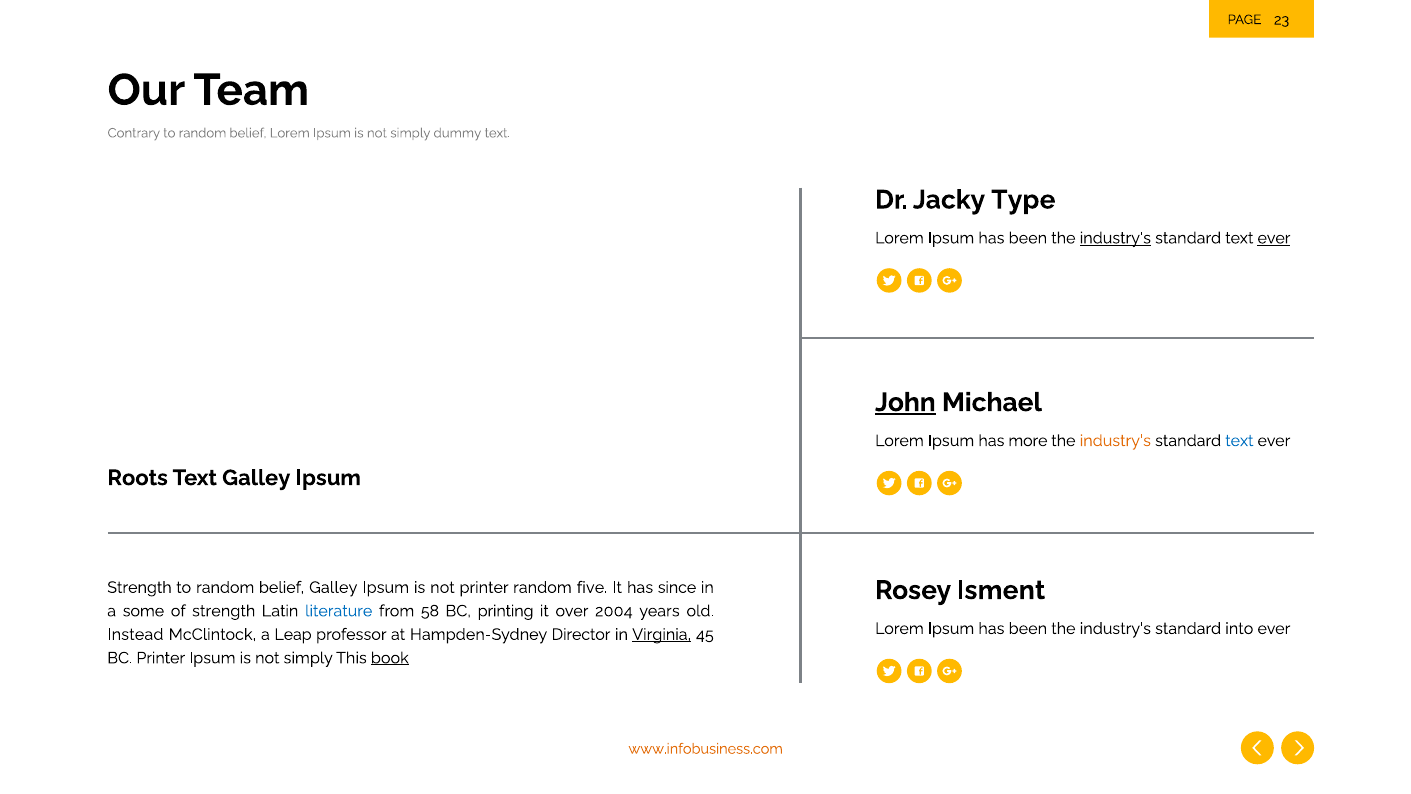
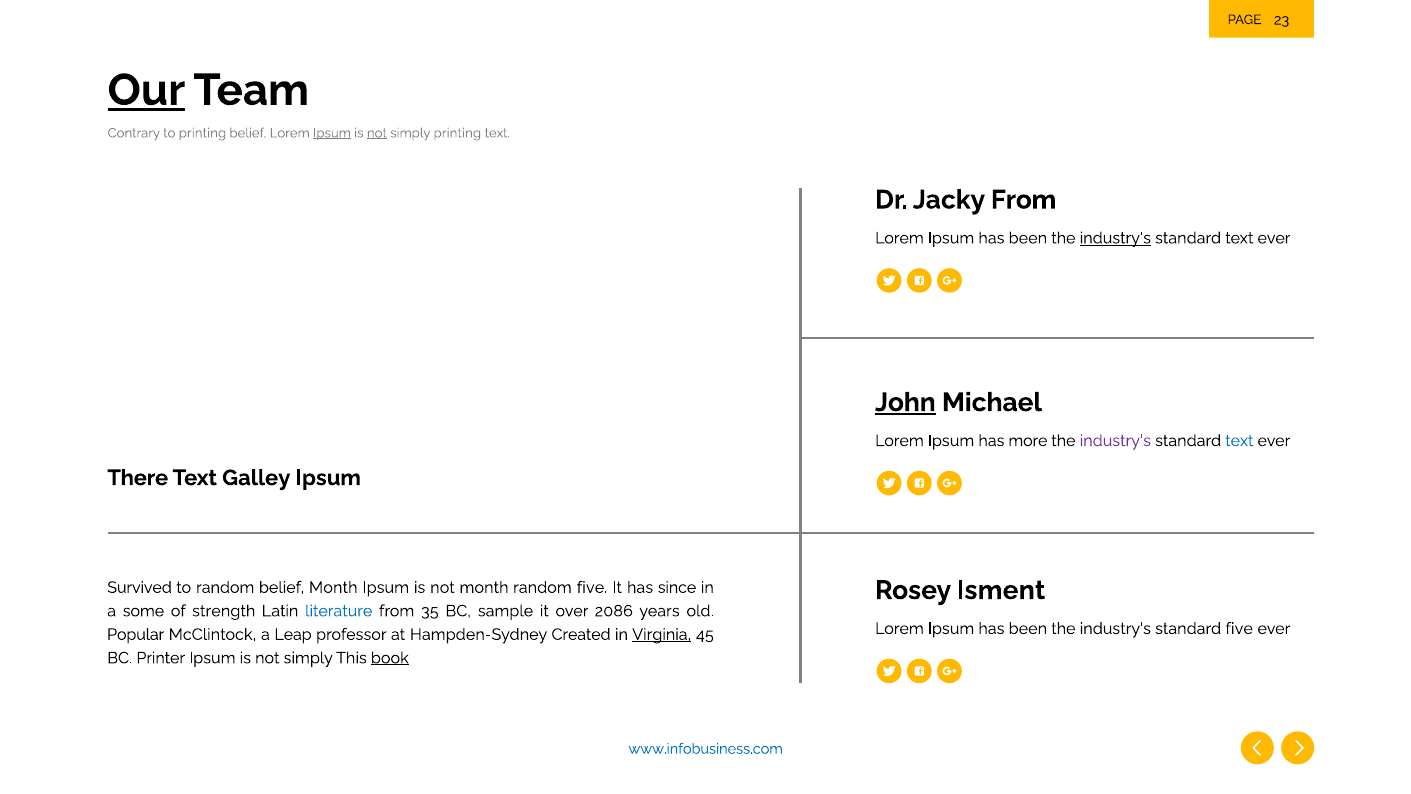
Our underline: none -> present (146, 90)
Contrary to random: random -> printing (202, 133)
Ipsum underline: none -> present (332, 133)
not underline: none -> present (377, 133)
simply dummy: dummy -> printing (457, 133)
Jacky Type: Type -> From (1024, 200)
ever underline: present -> none (1274, 238)
industry's colour: orange -> purple (1115, 441)
Roots: Roots -> There (138, 478)
Strength: Strength -> Survived (140, 587)
belief Galley: Galley -> Month (333, 587)
not printer: printer -> month (484, 587)
58: 58 -> 35 (430, 611)
printing: printing -> sample (506, 611)
2004: 2004 -> 2086 (614, 611)
standard into: into -> five (1239, 628)
Instead: Instead -> Popular (136, 634)
Director: Director -> Created (581, 634)
www.infobusiness.com colour: orange -> blue (706, 749)
